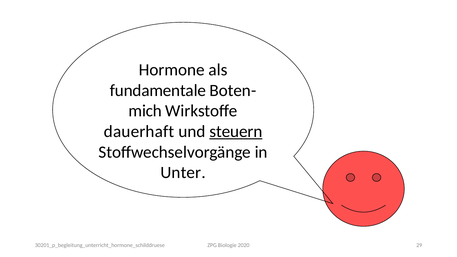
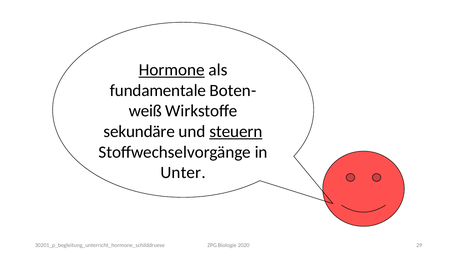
Hormone underline: none -> present (172, 70)
mich: mich -> weiß (145, 111)
dauerhaft: dauerhaft -> sekundäre (139, 132)
